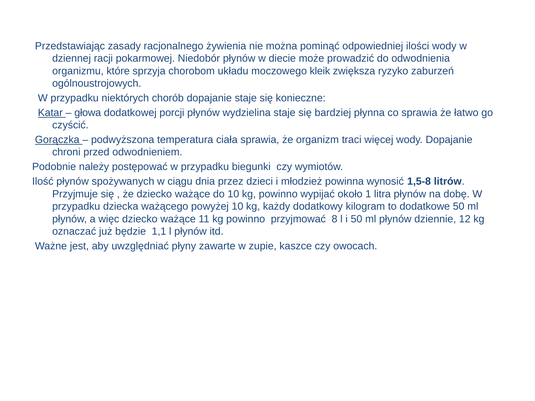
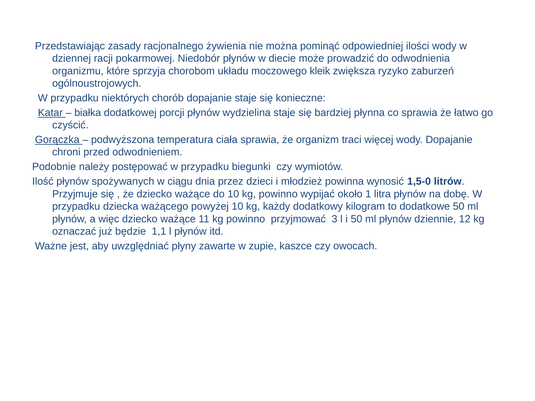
głowa: głowa -> białka (88, 113)
1,5-8: 1,5-8 -> 1,5-0 (419, 182)
8: 8 -> 3 (334, 219)
